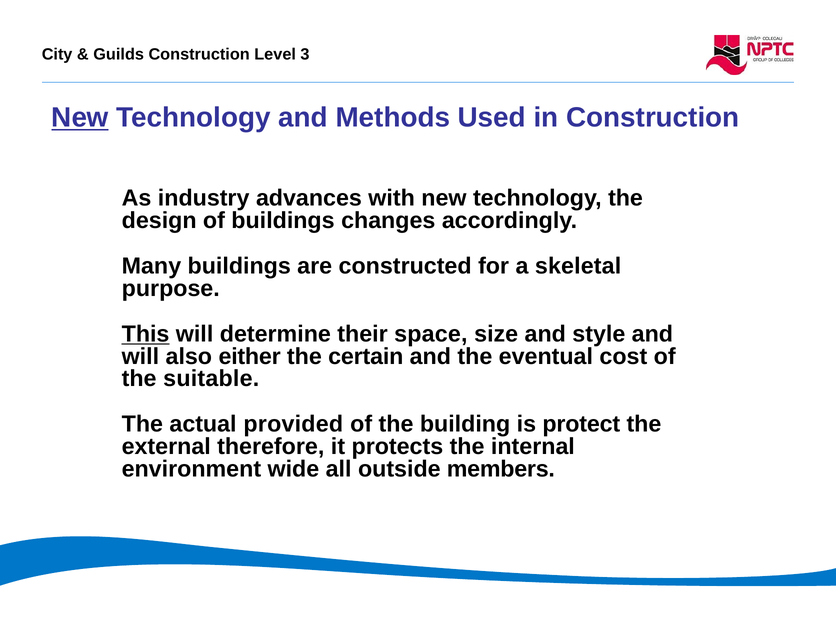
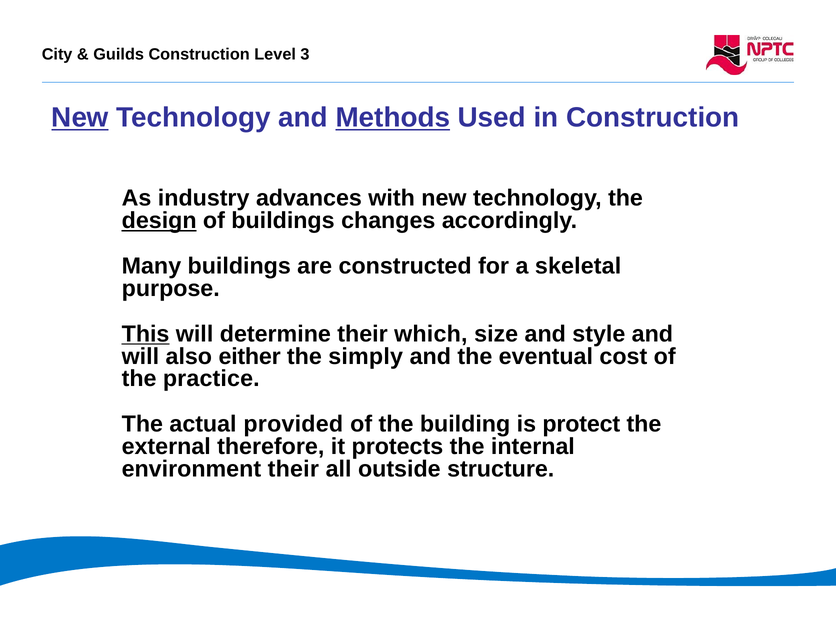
Methods underline: none -> present (393, 118)
design underline: none -> present (159, 221)
space: space -> which (431, 334)
certain: certain -> simply (366, 356)
suitable: suitable -> practice (211, 379)
environment wide: wide -> their (293, 469)
members: members -> structure (501, 469)
